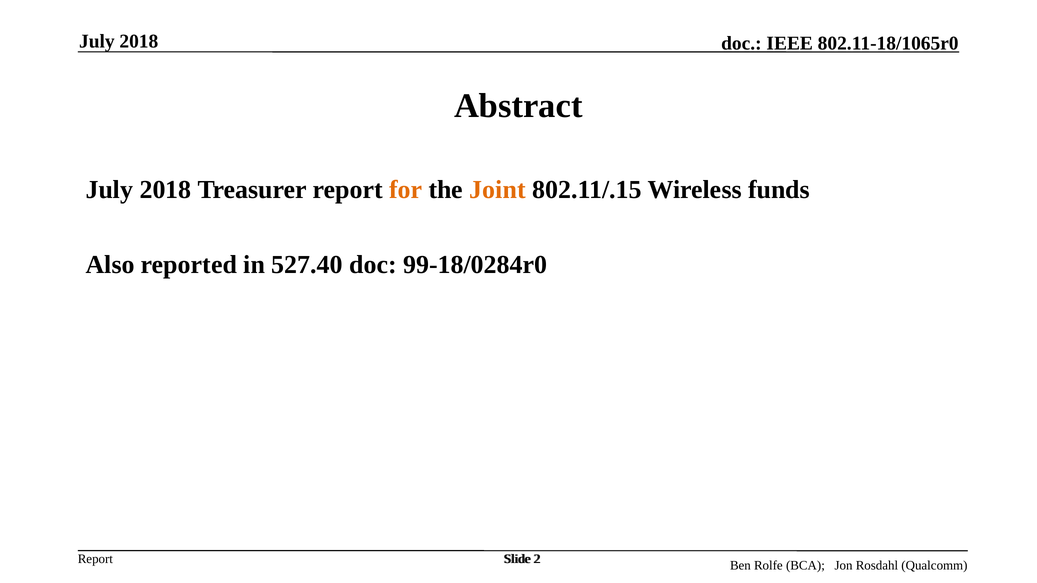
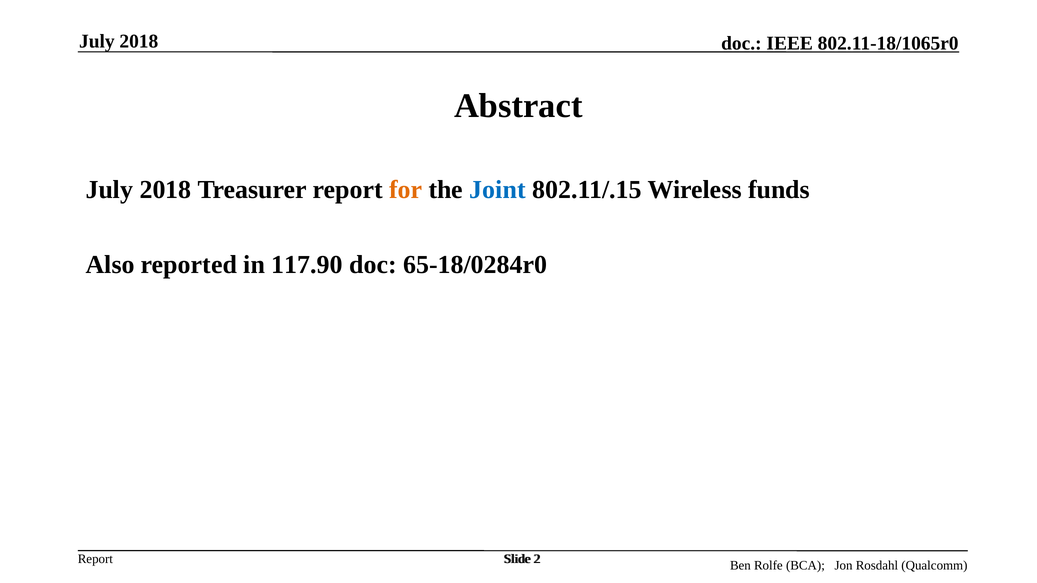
Joint colour: orange -> blue (498, 190)
527.40: 527.40 -> 117.90 (307, 265)
99-18/0284r0: 99-18/0284r0 -> 65-18/0284r0 (475, 265)
